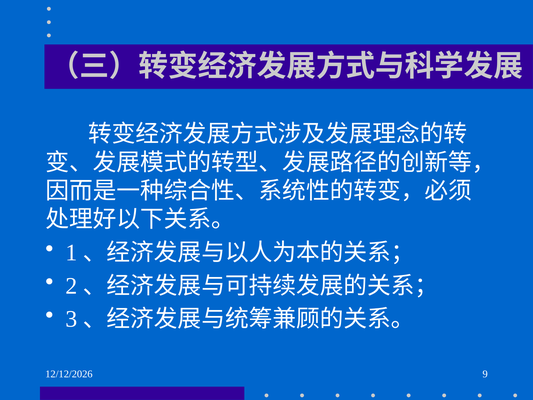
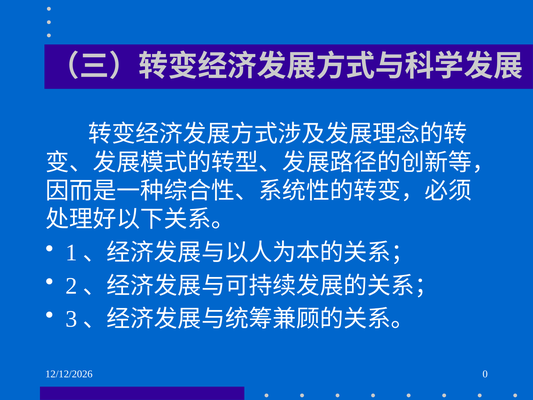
9: 9 -> 0 (485, 374)
